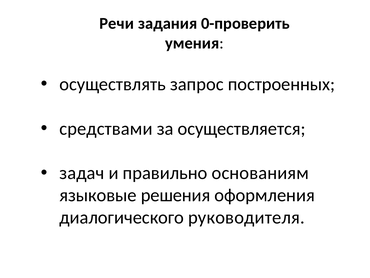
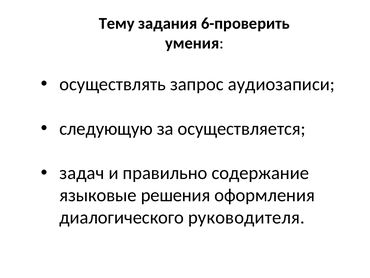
Речи: Речи -> Тему (117, 23)
0-проверить: 0-проверить -> 6-проверить (245, 23)
построенных: построенных -> аудиозаписи (281, 84)
средствами: средствами -> следующую (106, 128)
основаниям: основаниям -> содержание (260, 173)
